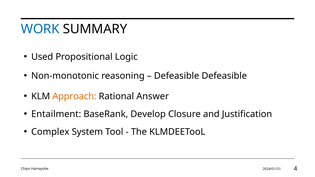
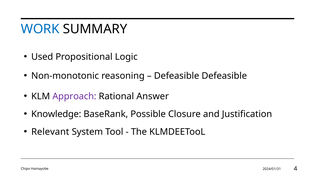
Approach colour: orange -> purple (74, 97)
Entailment: Entailment -> Knowledge (56, 114)
Develop: Develop -> Possible (148, 114)
Complex: Complex -> Relevant (50, 132)
